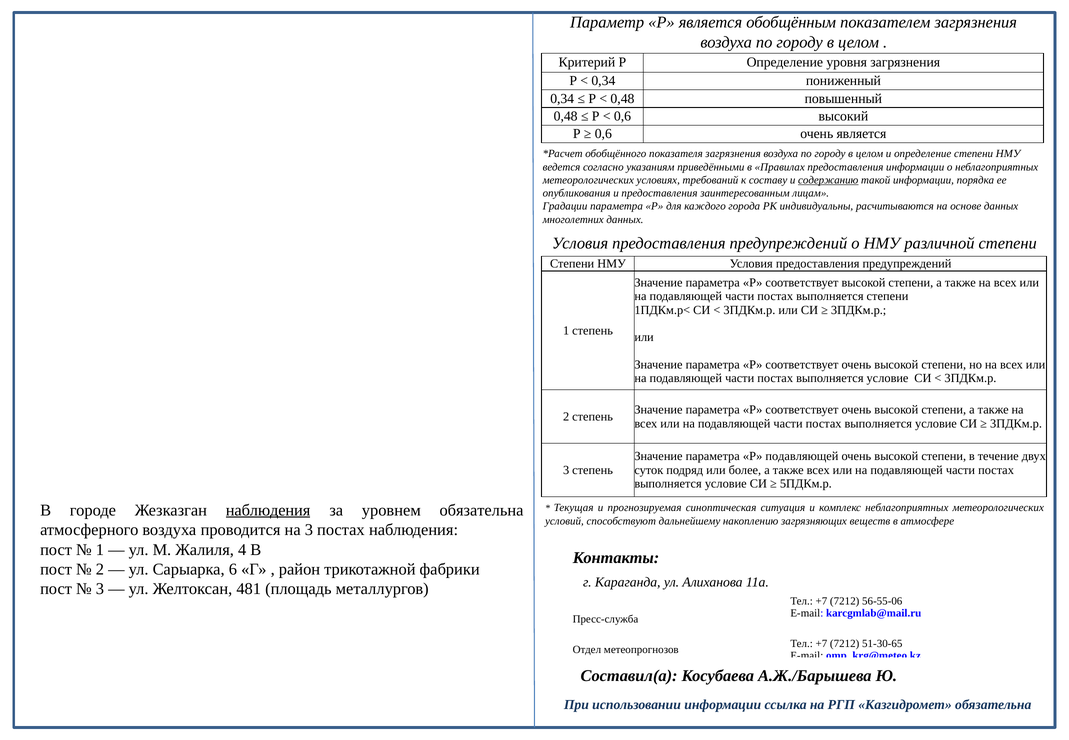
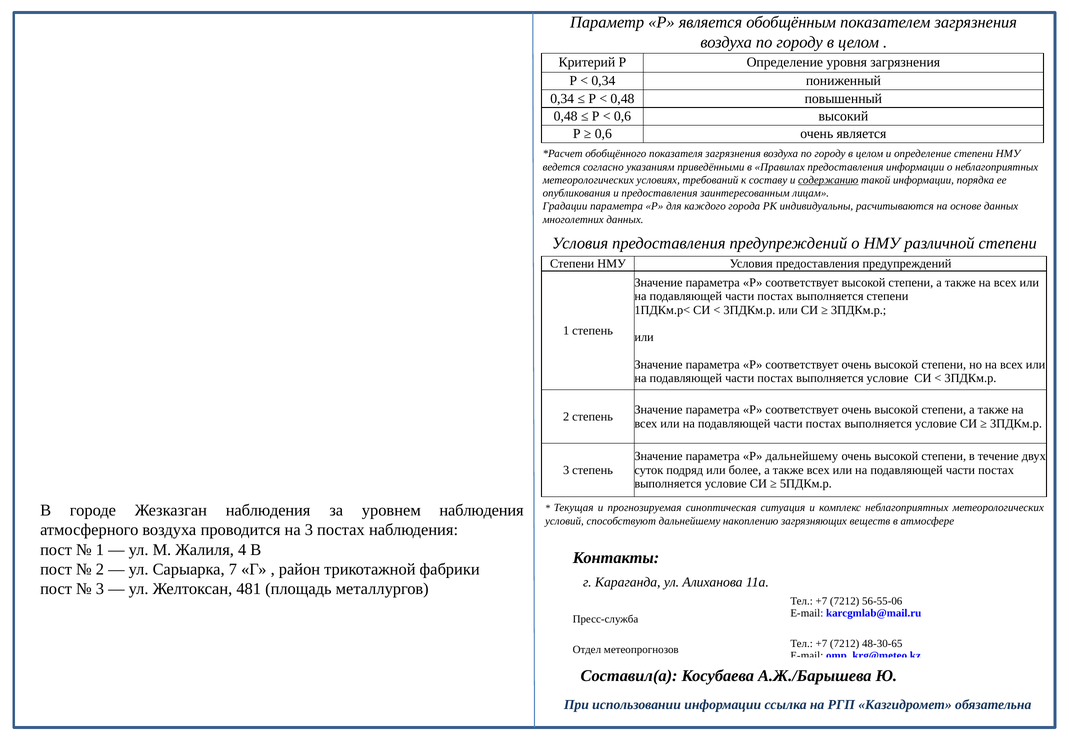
Р подавляющей: подавляющей -> дальнейшему (802, 456)
наблюдения underline: present -> none (268, 510)
уровнем обязательна: обязательна -> наблюдения (482, 510)
6: 6 -> 7 (233, 569)
51-30-65: 51-30-65 -> 48-30-65 (882, 644)
